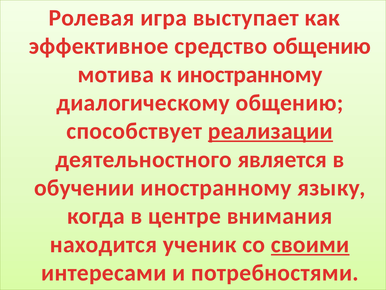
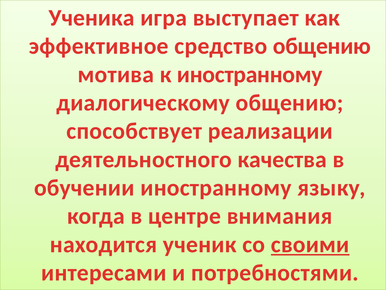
Pолевая: Pолевая -> Ученика (92, 18)
реализации underline: present -> none (270, 131)
является: является -> качества (282, 159)
